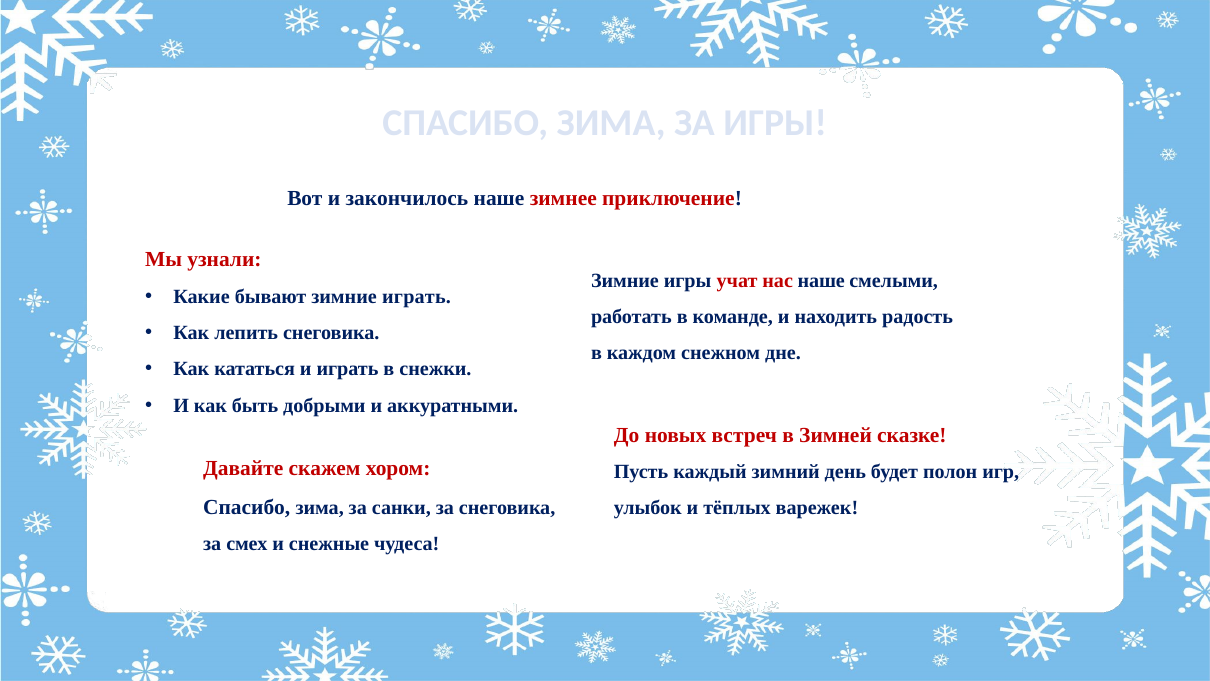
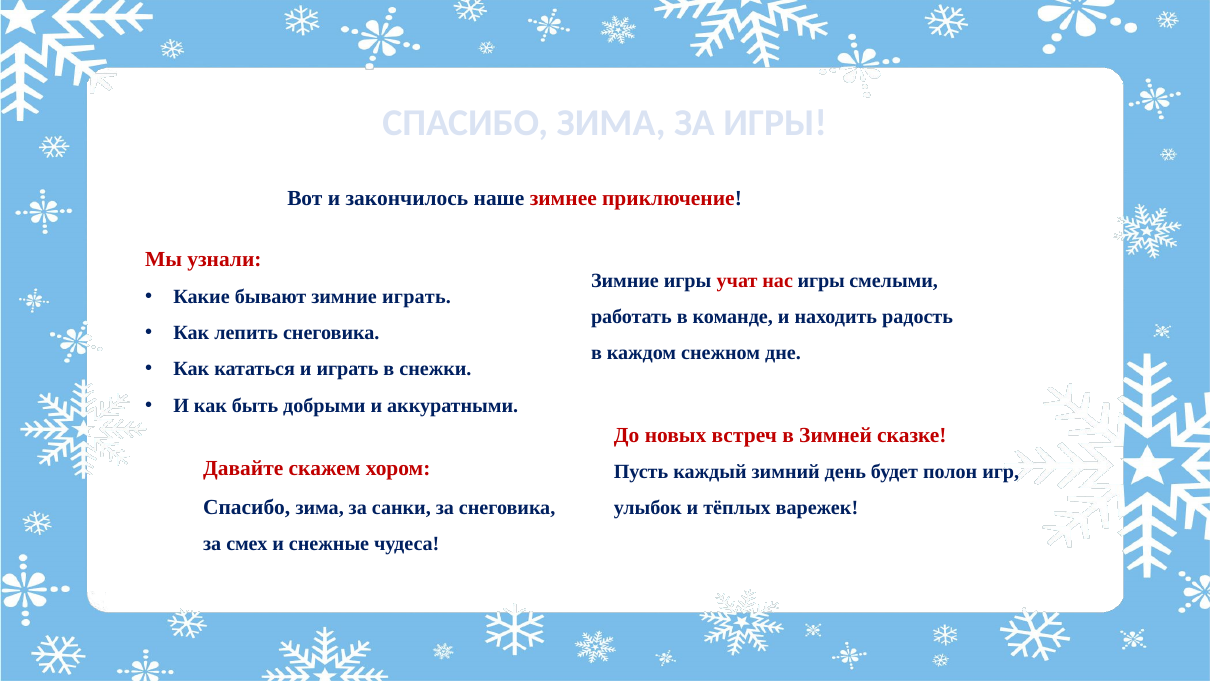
нас наше: наше -> игры (821, 280)
